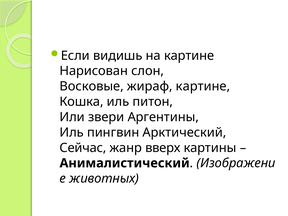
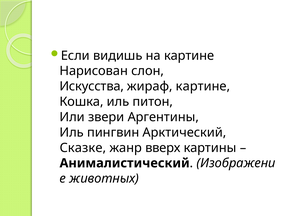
Восковые: Восковые -> Искусства (92, 86)
Сейчас: Сейчас -> Сказке (83, 148)
